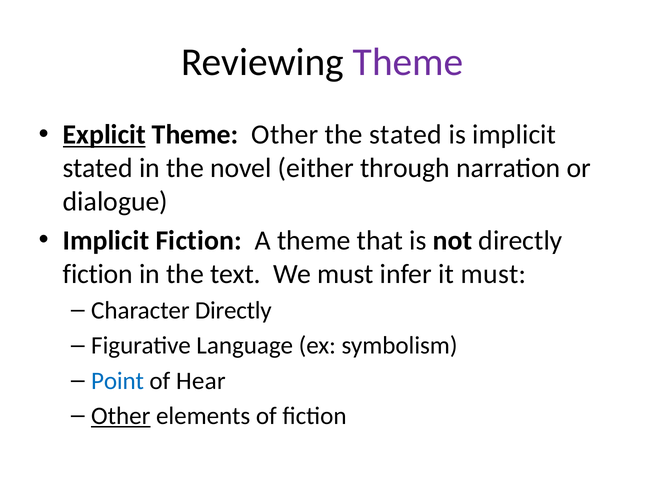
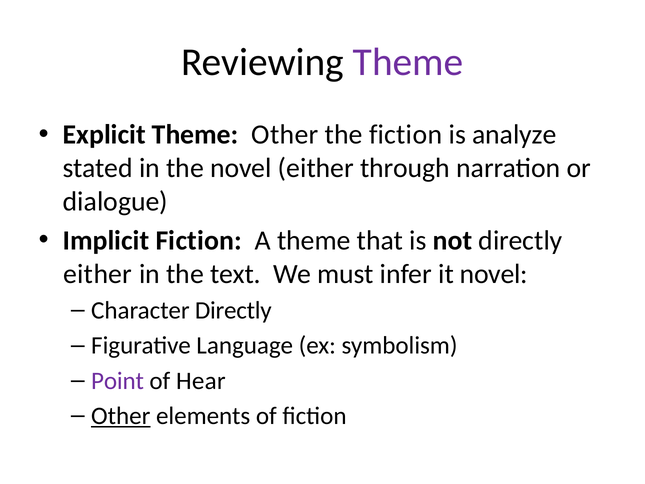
Explicit underline: present -> none (104, 135)
the stated: stated -> fiction (406, 135)
is implicit: implicit -> analyze (514, 135)
fiction: fiction -> either (98, 274)
it must: must -> novel (494, 274)
Point colour: blue -> purple (118, 381)
